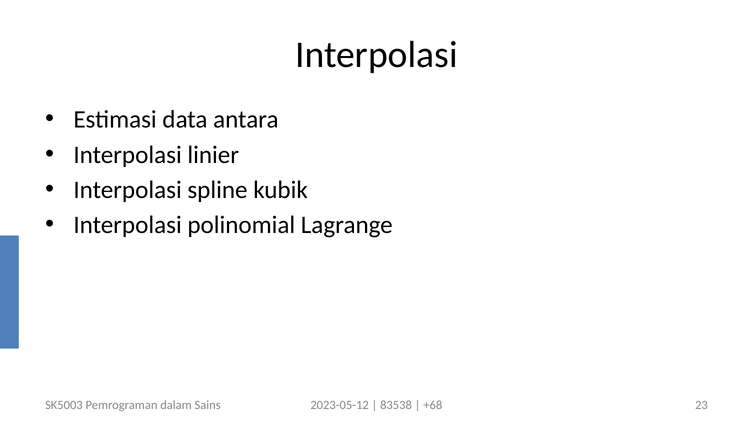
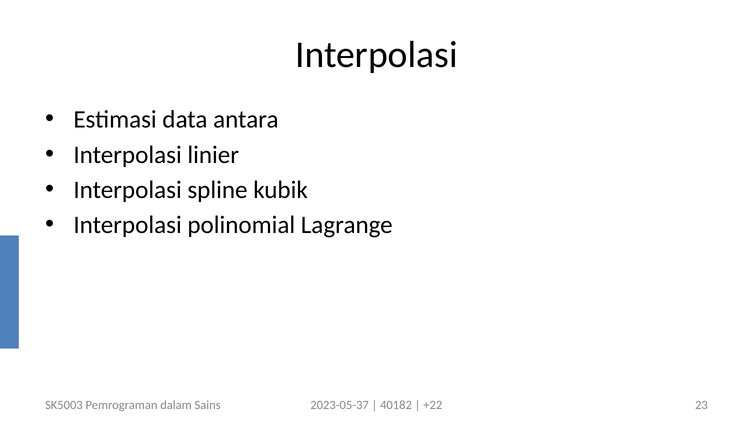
2023-05-12: 2023-05-12 -> 2023-05-37 (340, 405)
83538: 83538 -> 40182 (396, 405)
+68: +68 -> +22 (433, 405)
